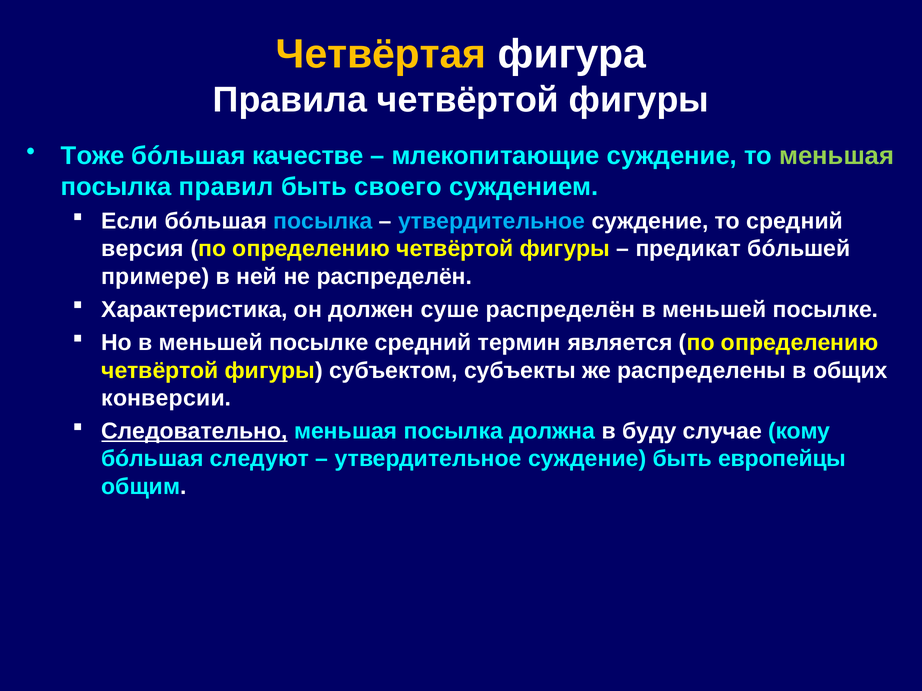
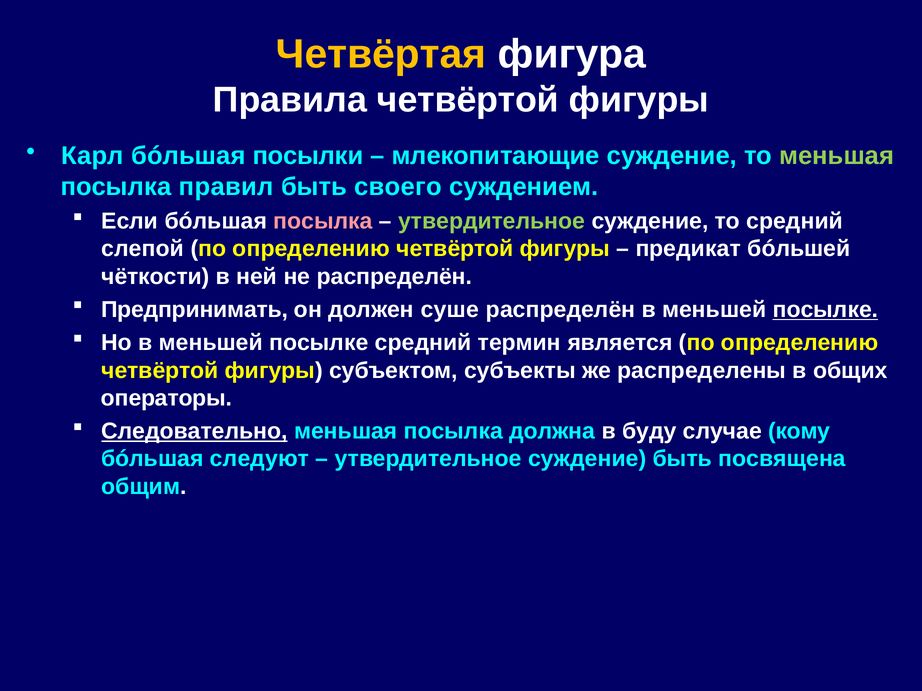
Тоже: Тоже -> Карл (92, 156)
качестве: качестве -> посылки (308, 156)
посылка colour: light blue -> pink (323, 221)
утвердительное colour: light blue -> light green (492, 221)
версия: версия -> слепой (143, 249)
примере: примере -> чёткости (155, 277)
Характеристика: Характеристика -> Предпринимать (195, 310)
посылке underline: none -> present (825, 310)
конверсии: конверсии -> операторы (167, 398)
европейцы: европейцы -> посвящена (782, 459)
